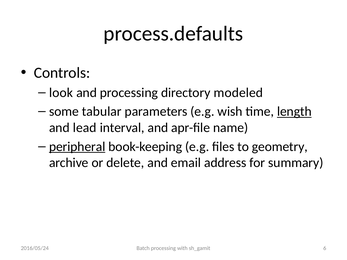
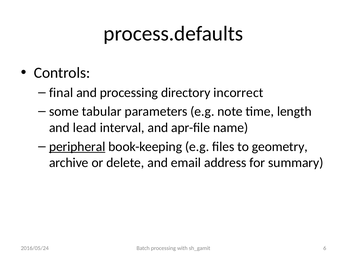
look: look -> final (61, 93)
modeled: modeled -> incorrect (238, 93)
wish: wish -> note (230, 112)
length underline: present -> none (294, 112)
